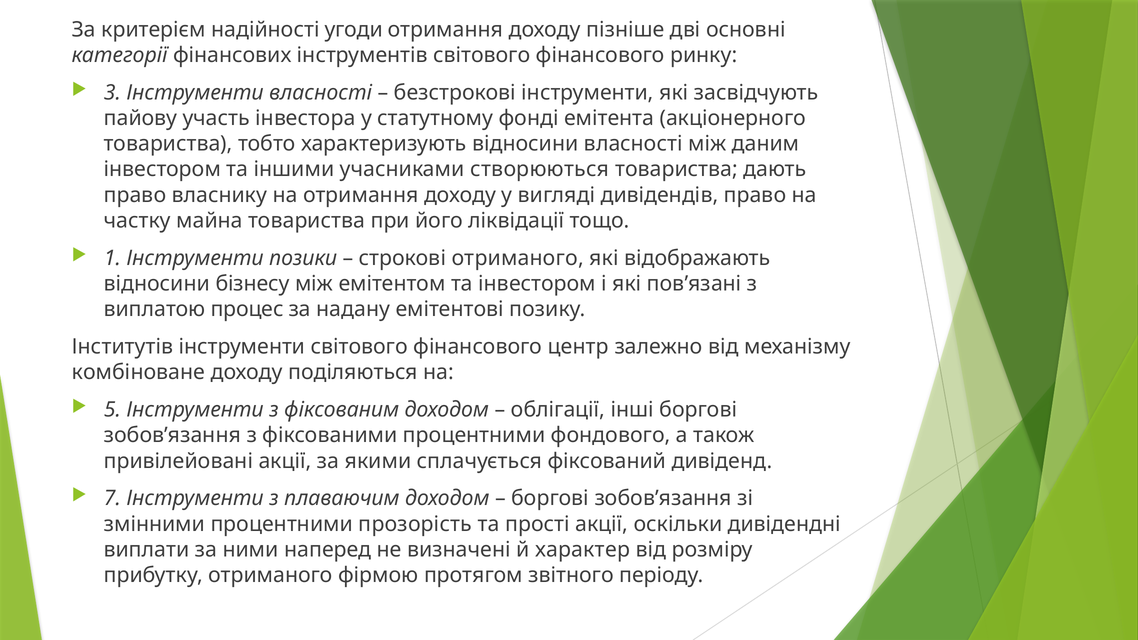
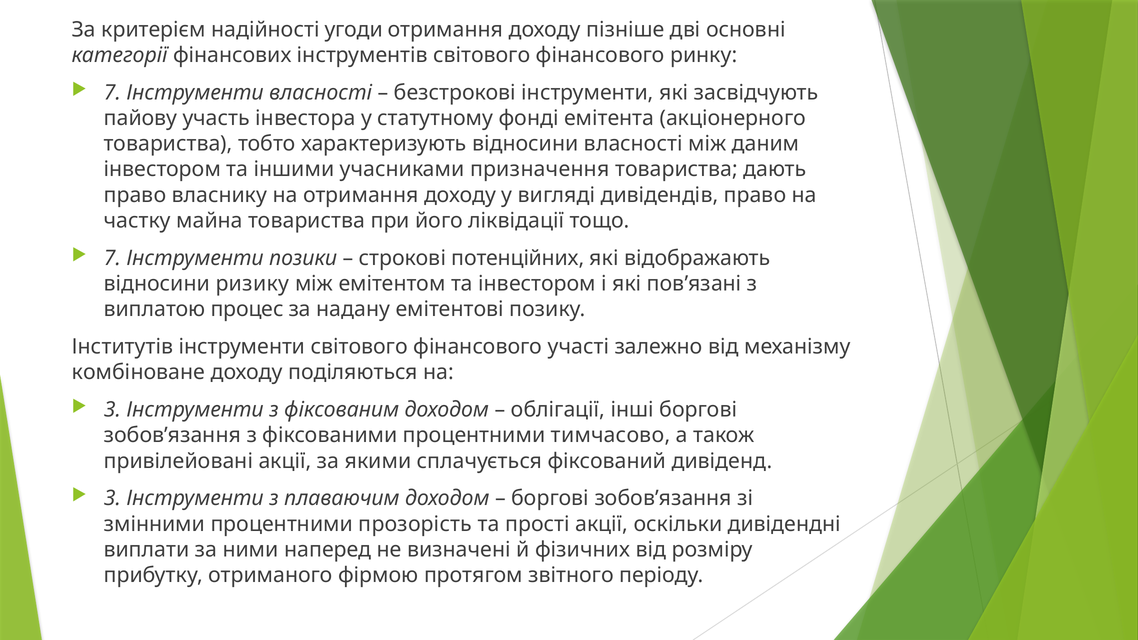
3: 3 -> 7 (112, 93)
створюються: створюються -> призначення (540, 169)
1: 1 -> 7 (112, 258)
строкові отриманого: отриманого -> потенційних (518, 258)
бізнесу: бізнесу -> ризику (252, 284)
центр: центр -> участі (578, 347)
5: 5 -> 3 (112, 410)
фондового: фондового -> тимчасово (611, 435)
7: 7 -> 3 (112, 499)
характер: характер -> фізичних (583, 550)
